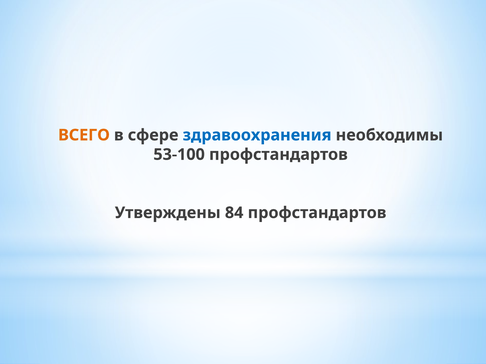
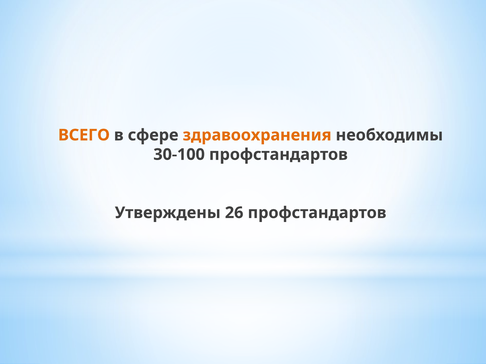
здравоохранения colour: blue -> orange (257, 135)
53-100: 53-100 -> 30-100 (179, 155)
84: 84 -> 26 (234, 213)
